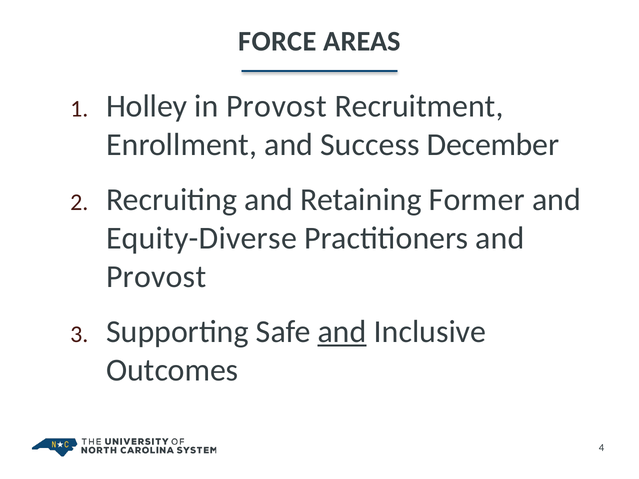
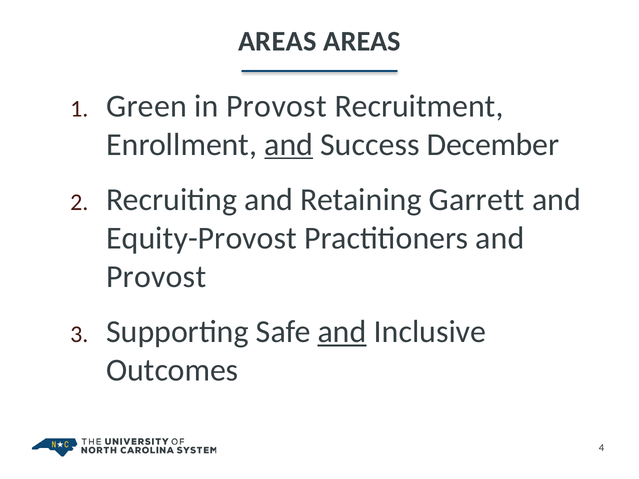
FORCE: FORCE -> AREAS (277, 41)
Holley: Holley -> Green (147, 106)
and underline: none -> present (289, 145)
Former: Former -> Garrett (477, 200)
Equity-Diverse: Equity-Diverse -> Equity-Provost (202, 238)
